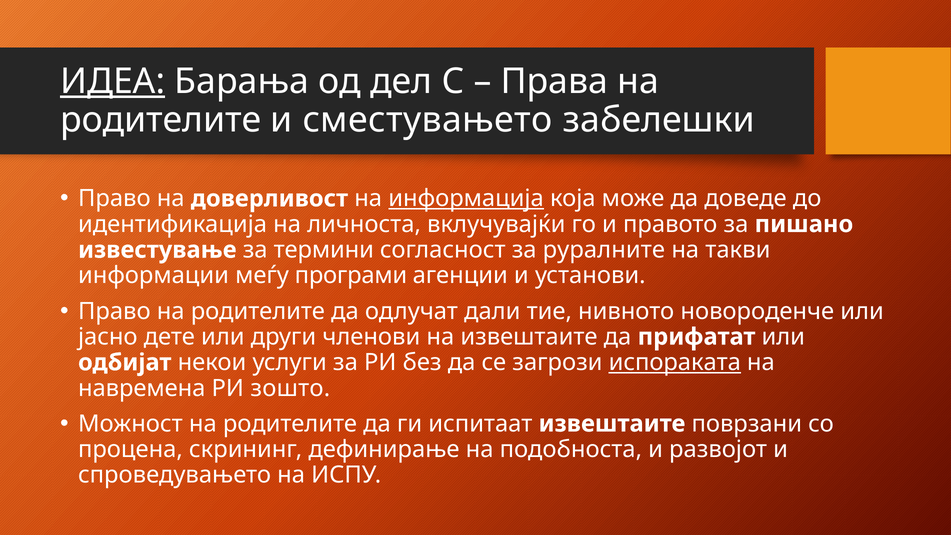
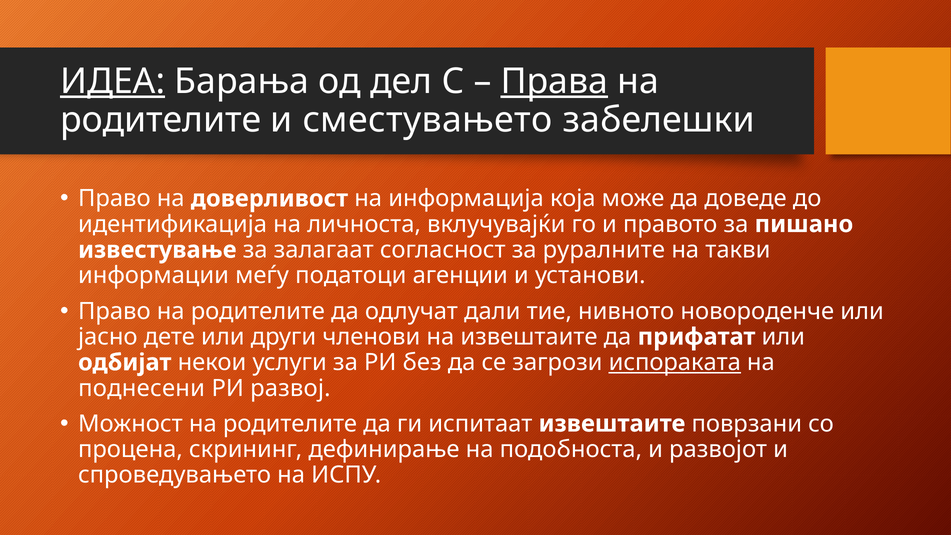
Права underline: none -> present (554, 81)
информација underline: present -> none (466, 199)
термини: термини -> залагаат (324, 250)
програми: програми -> податоци (351, 276)
навремена: навремена -> поднесени (142, 388)
зошто: зошто -> развој (290, 388)
